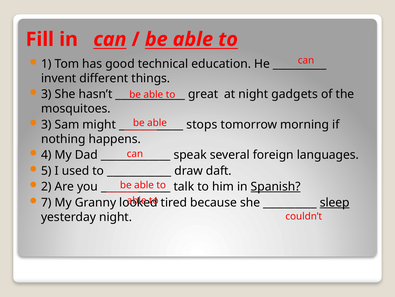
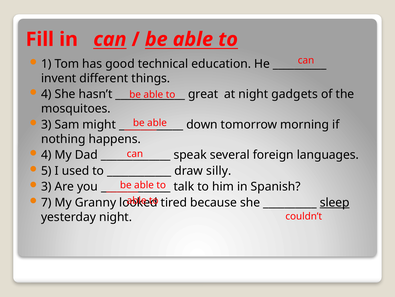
3: 3 -> 4 (46, 94)
stops: stops -> down (202, 124)
daft: daft -> silly (219, 170)
2: 2 -> 3 (46, 186)
Spanish underline: present -> none (276, 186)
